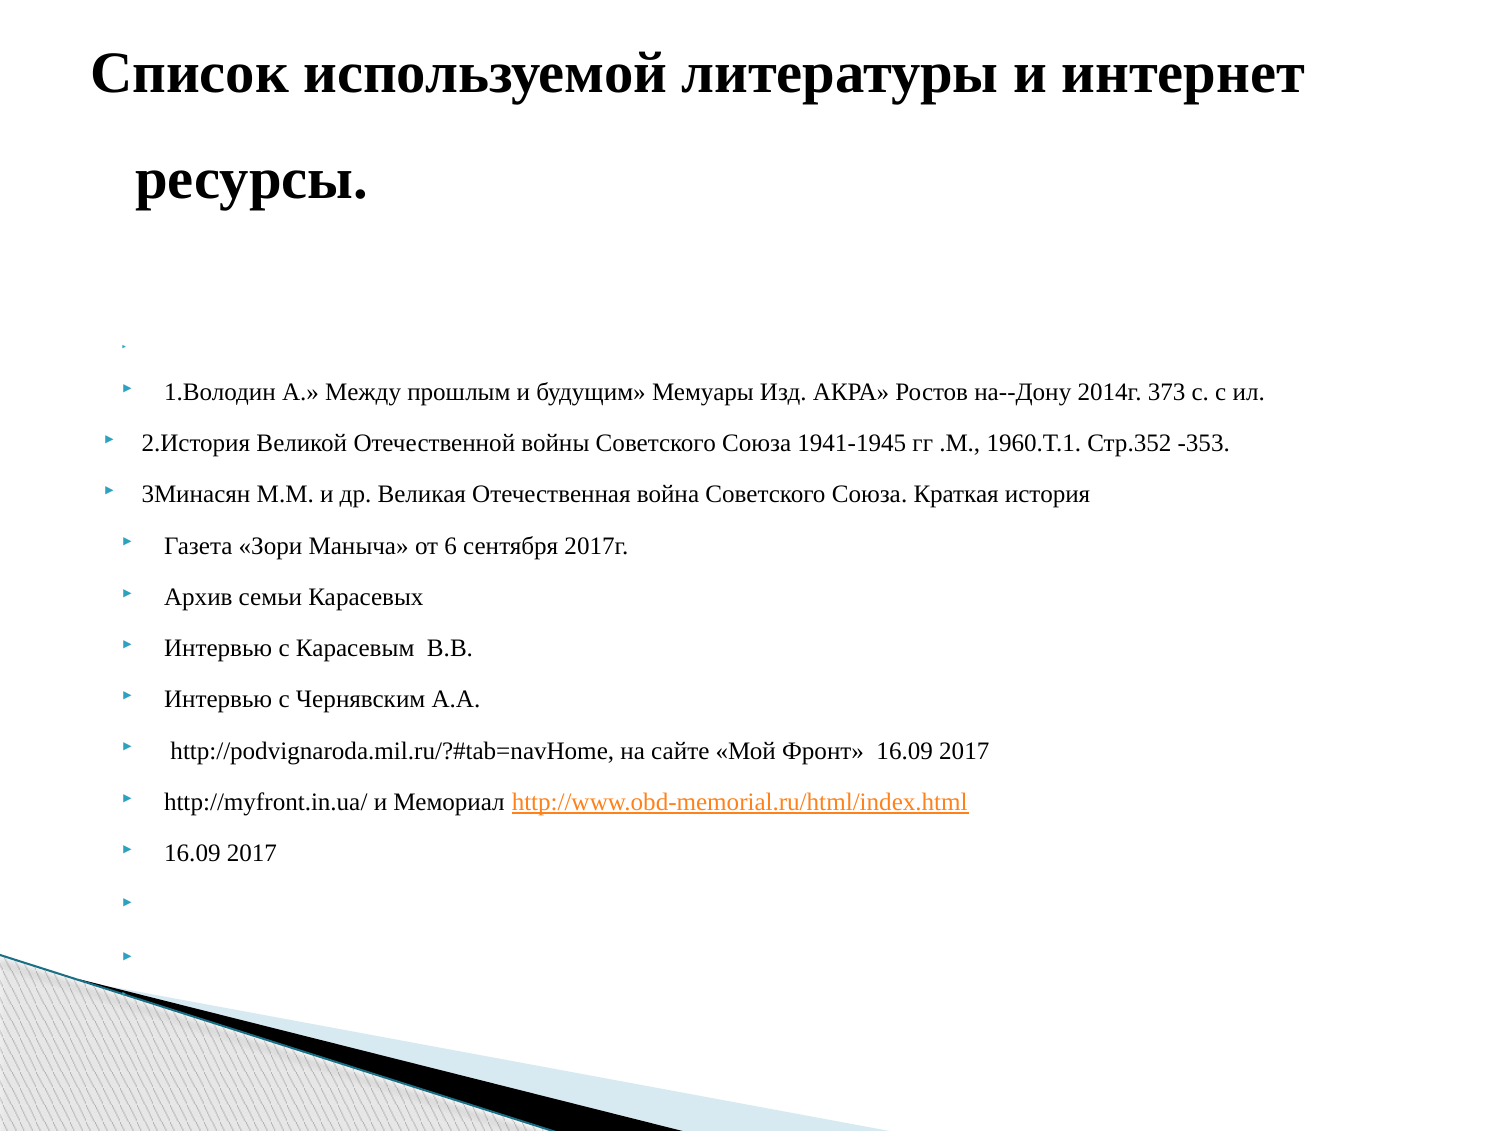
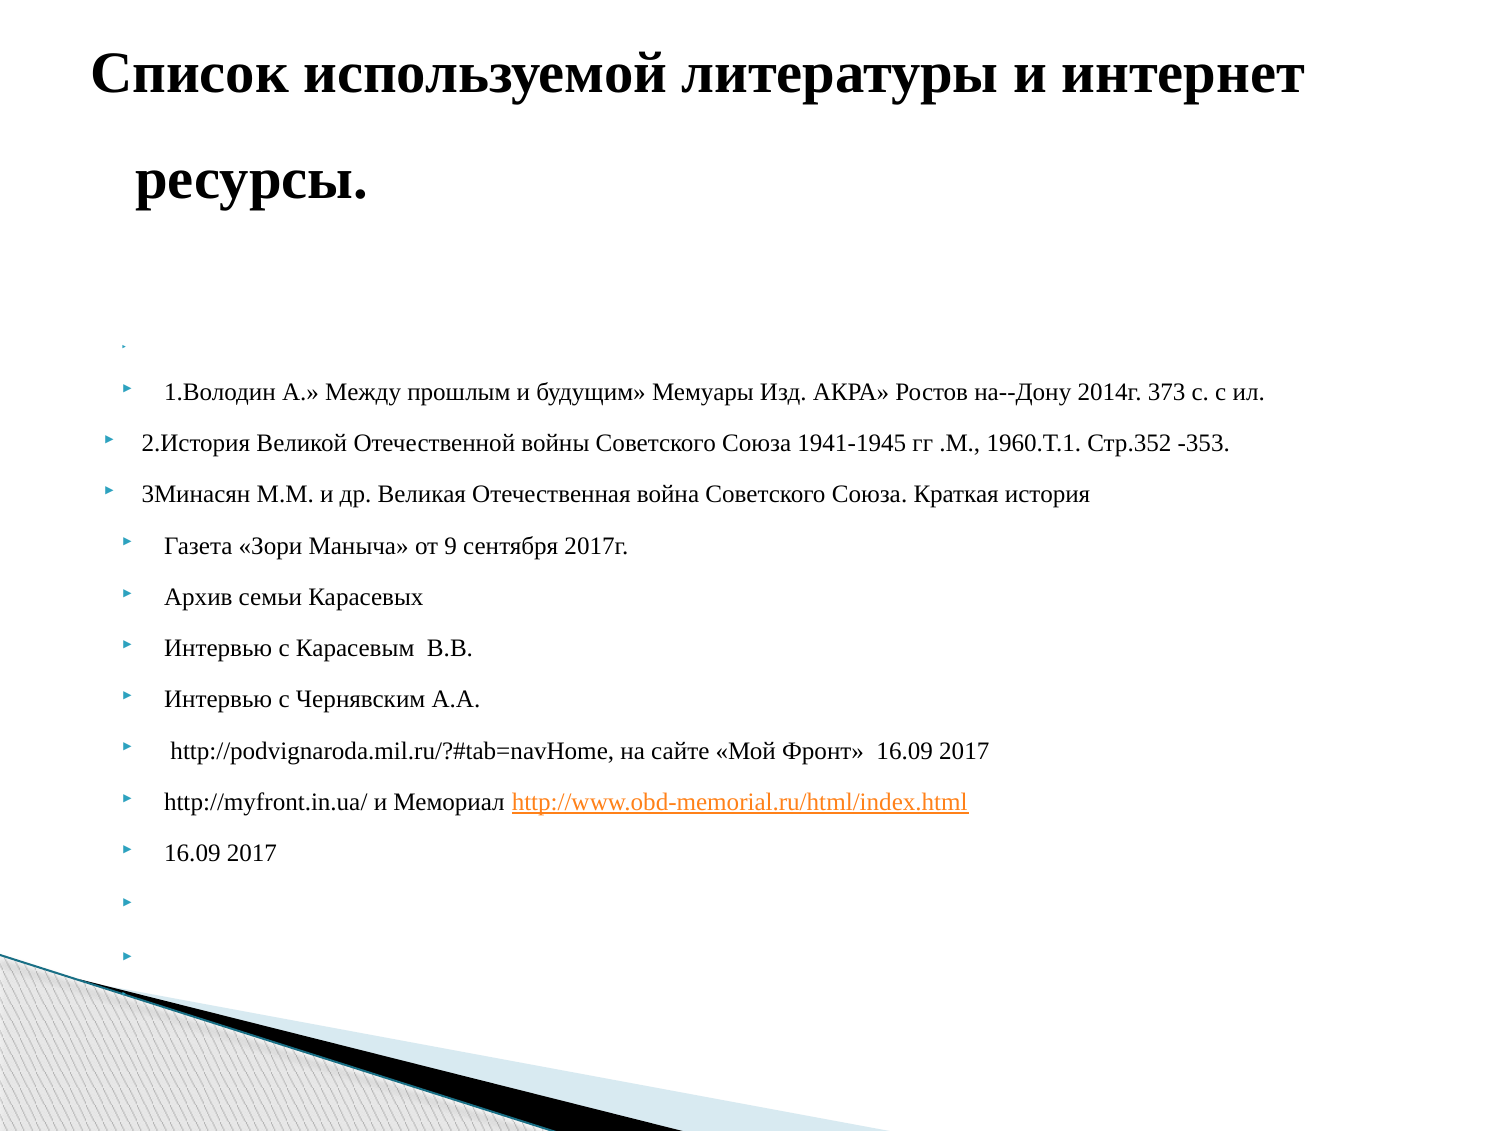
6: 6 -> 9 (451, 546)
